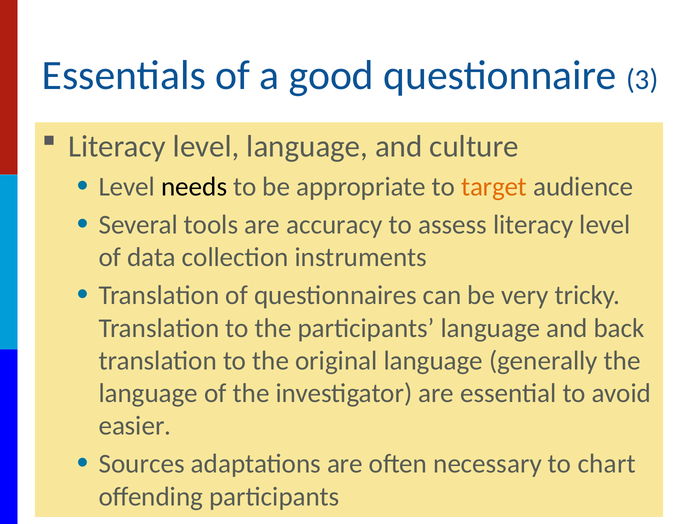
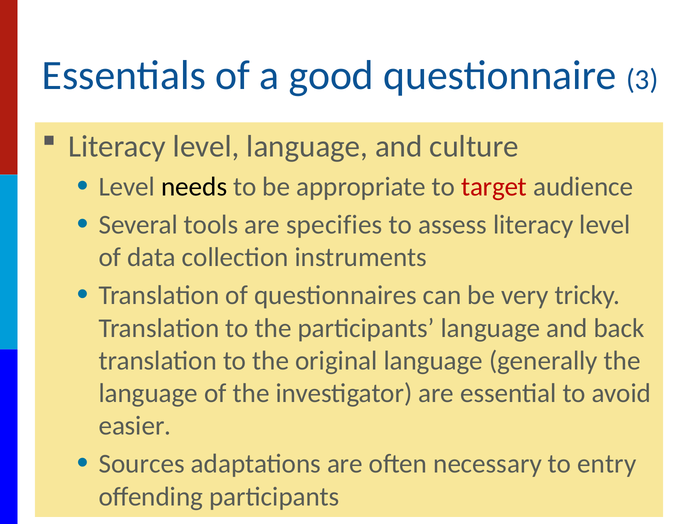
target colour: orange -> red (494, 187)
accuracy: accuracy -> specifies (334, 225)
chart: chart -> entry (607, 464)
